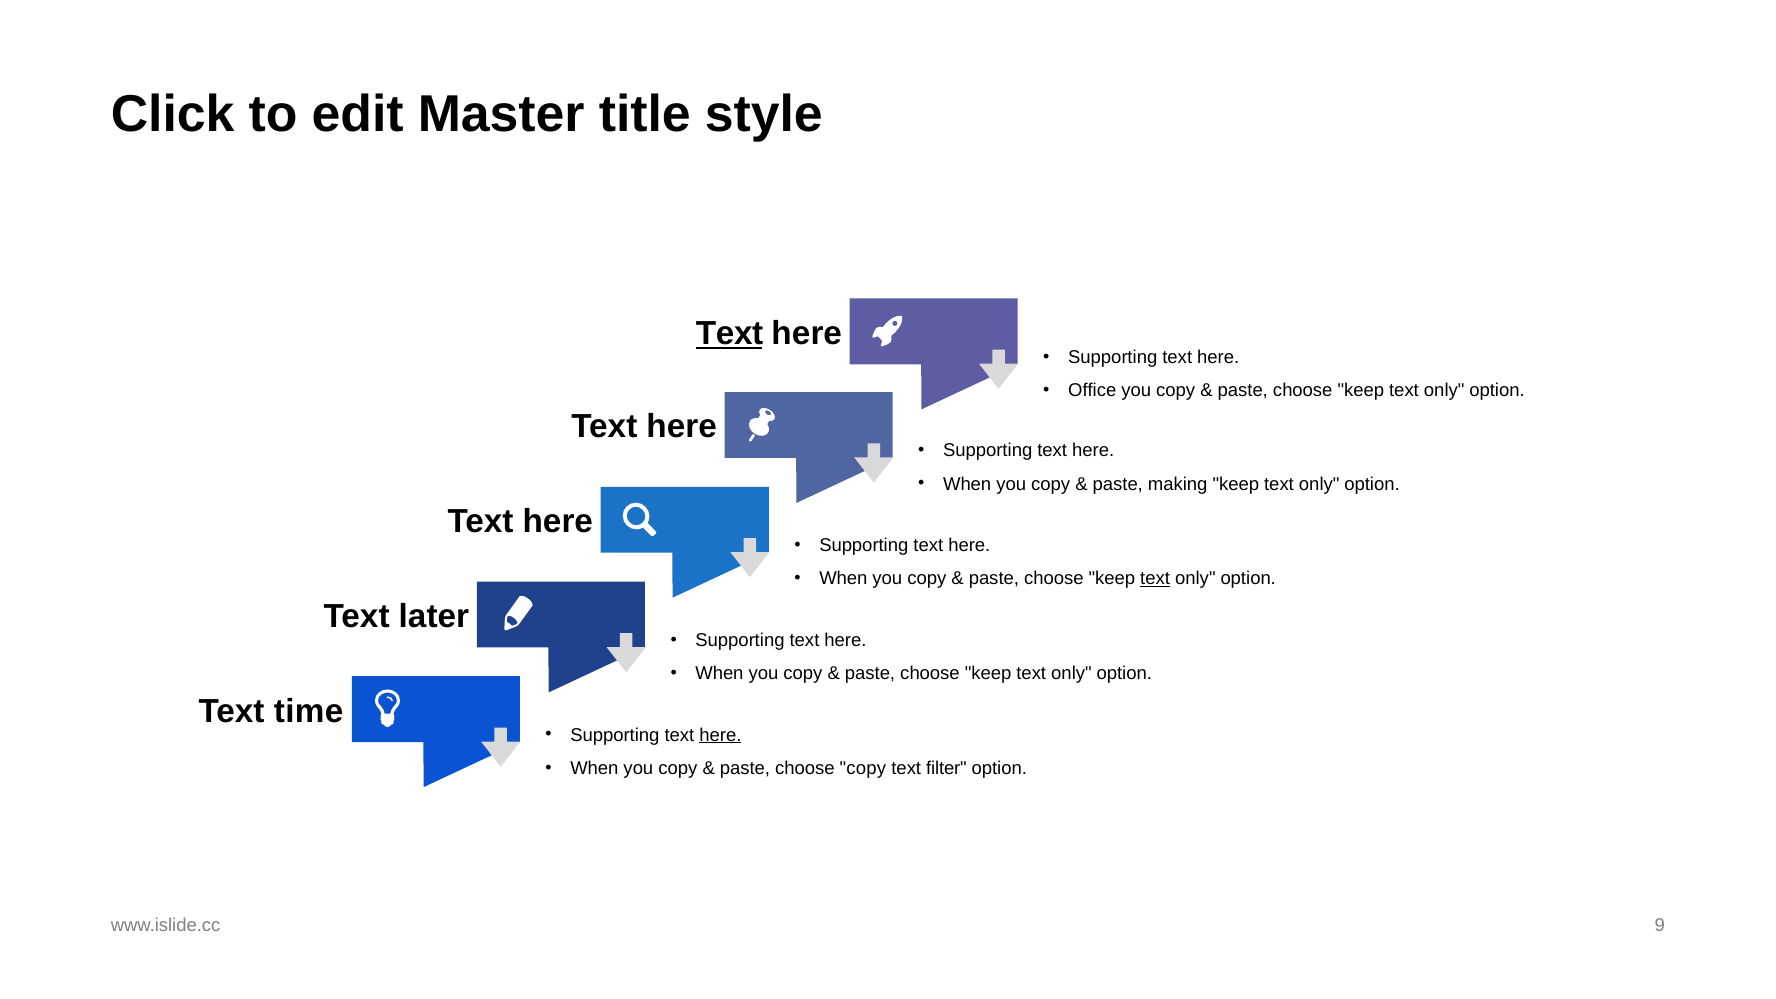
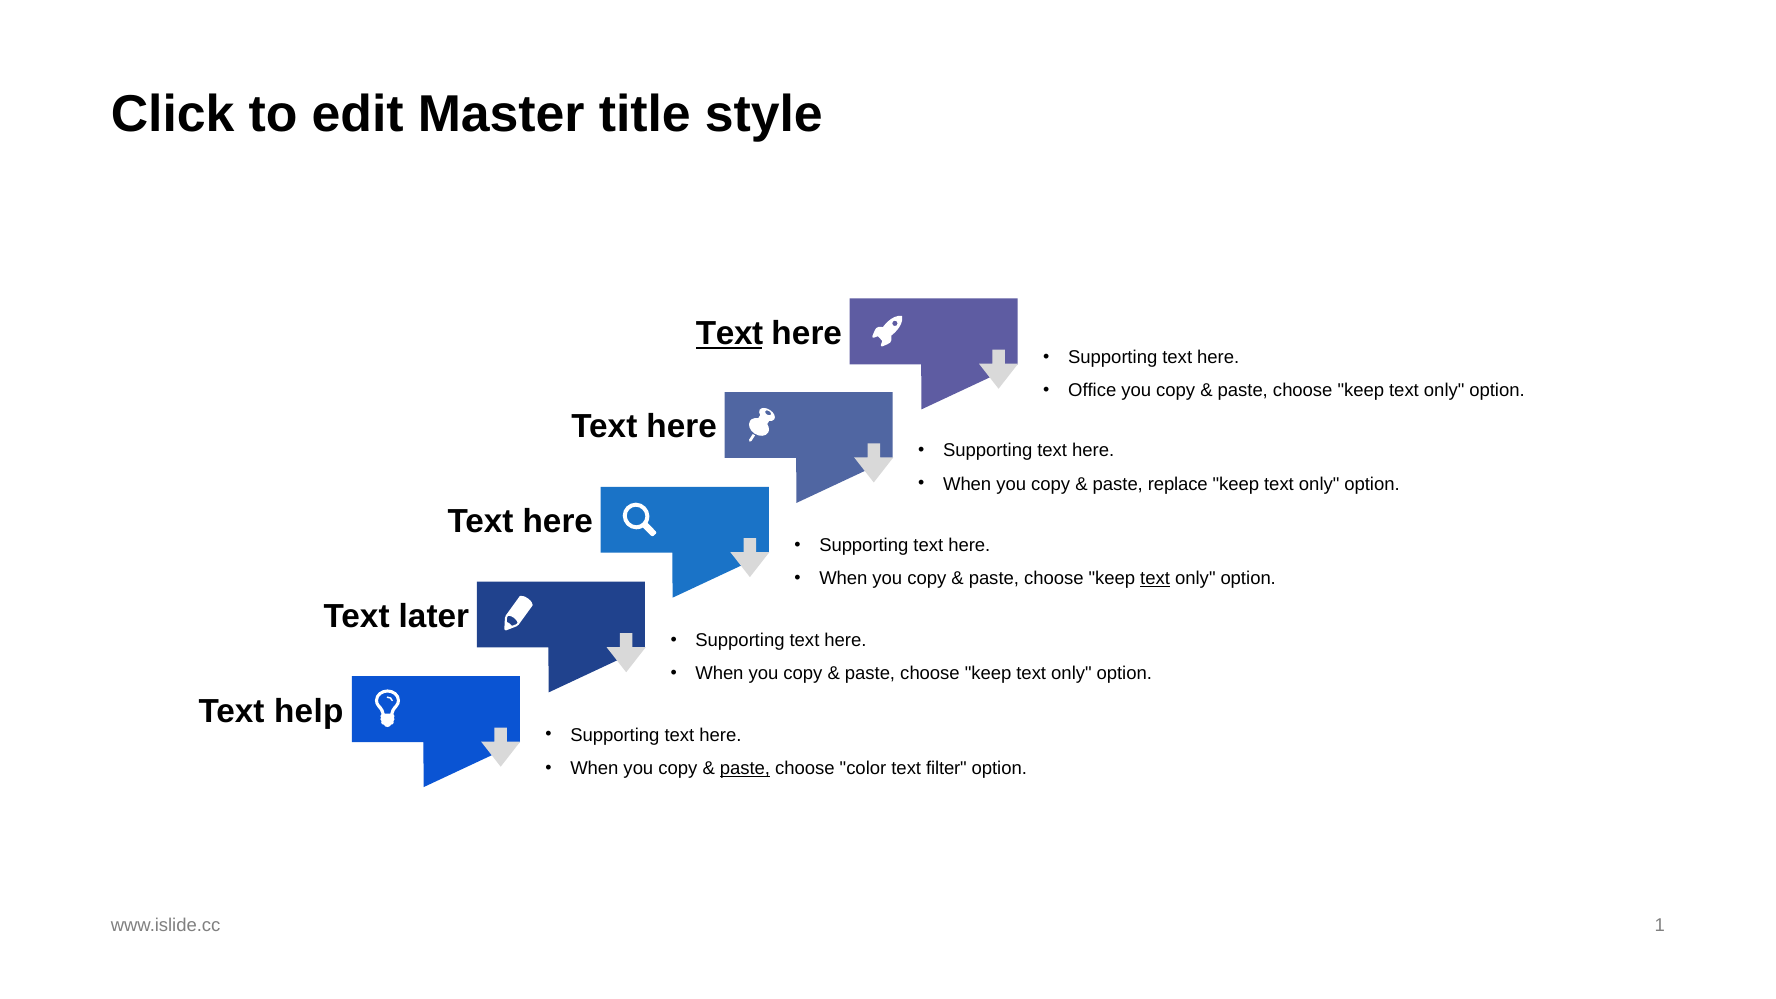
making: making -> replace (1178, 484)
time: time -> help (309, 711)
here underline: present -> none (720, 735)
paste underline: none -> present (745, 768)
choose copy: copy -> color (863, 768)
9: 9 -> 1 (1660, 925)
